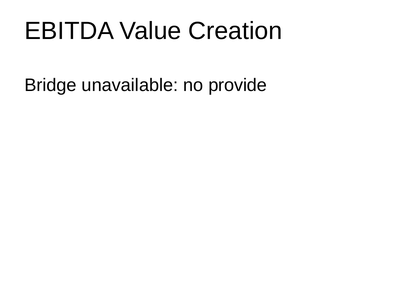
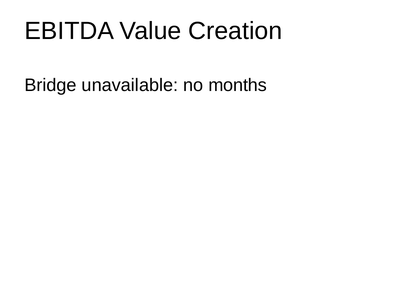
provide: provide -> months (238, 85)
